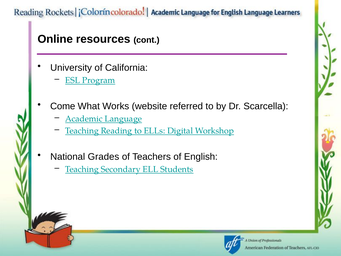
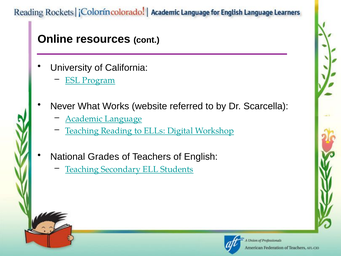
Come: Come -> Never (63, 106)
